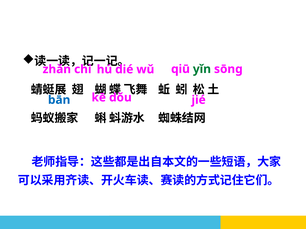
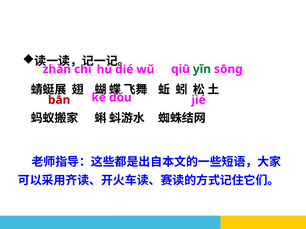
bān colour: blue -> red (59, 100)
